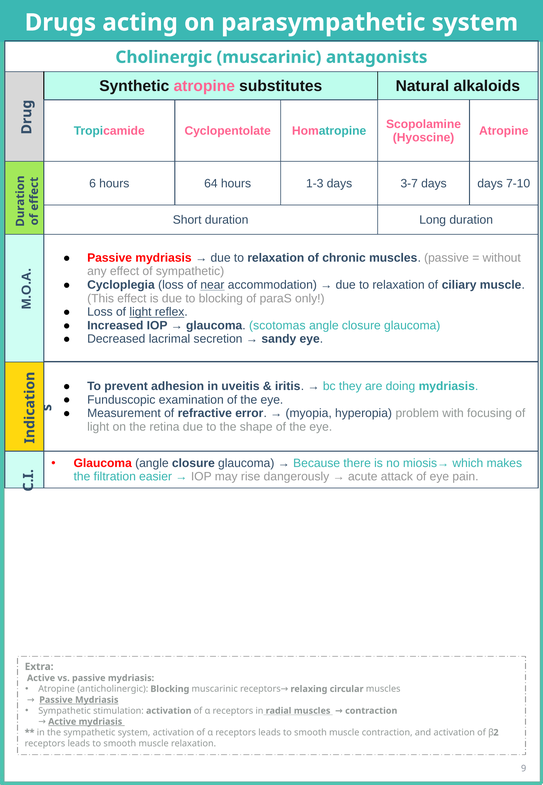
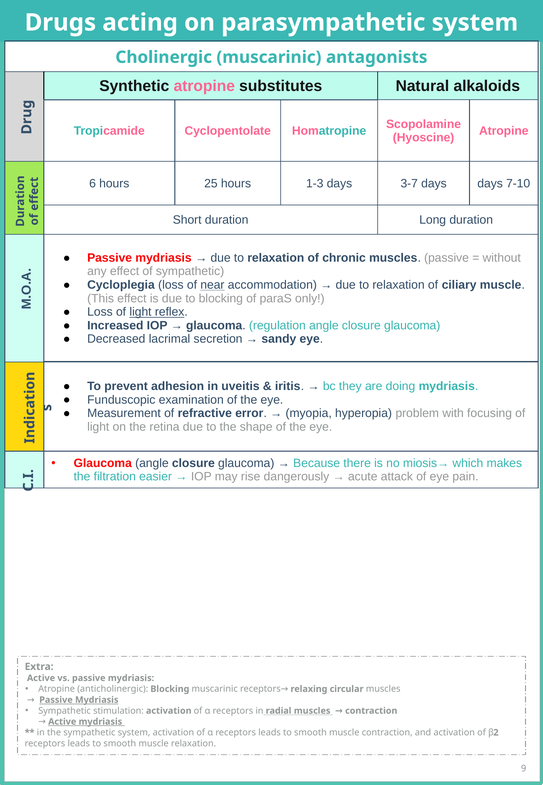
64: 64 -> 25 (211, 183)
scotomas: scotomas -> regulation (277, 325)
